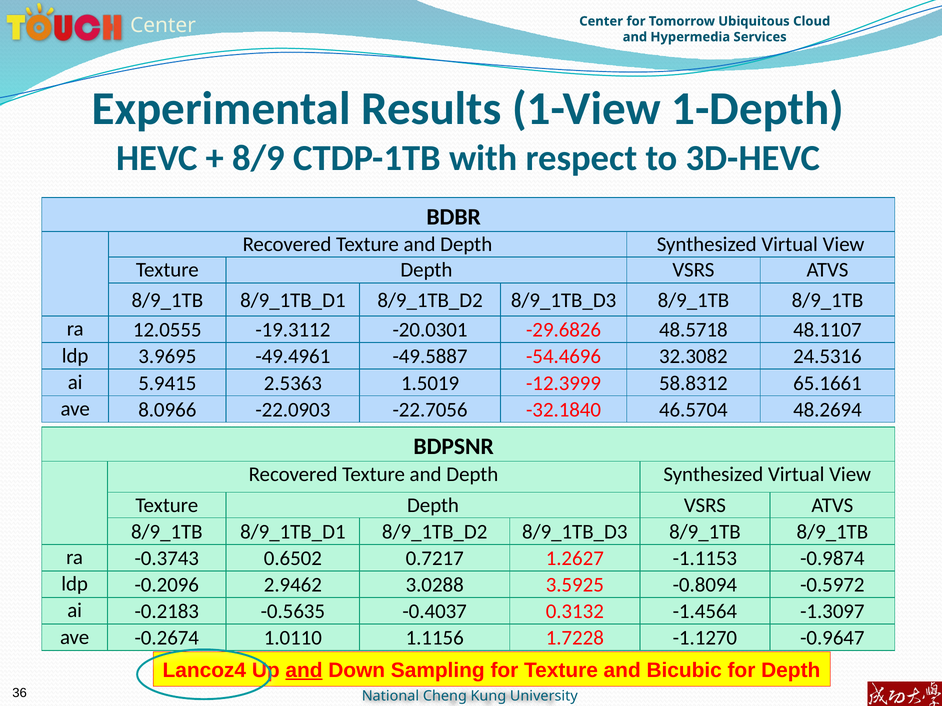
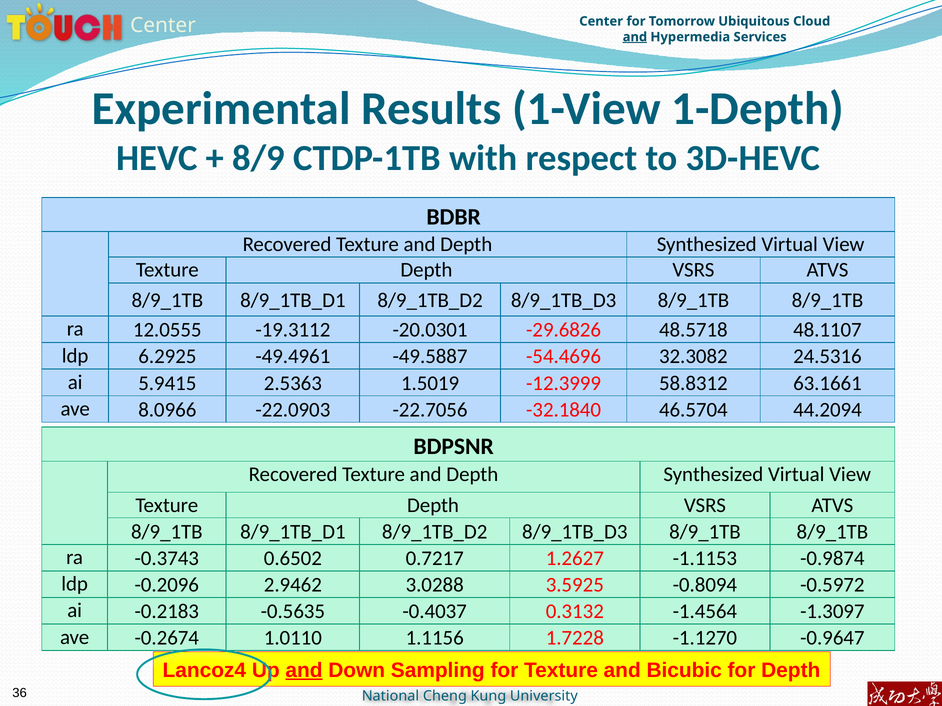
and underline: none -> present (635, 37)
3.9695: 3.9695 -> 6.2925 (167, 357)
65.1661: 65.1661 -> 63.1661 (827, 383)
48.2694: 48.2694 -> 44.2094 (827, 410)
